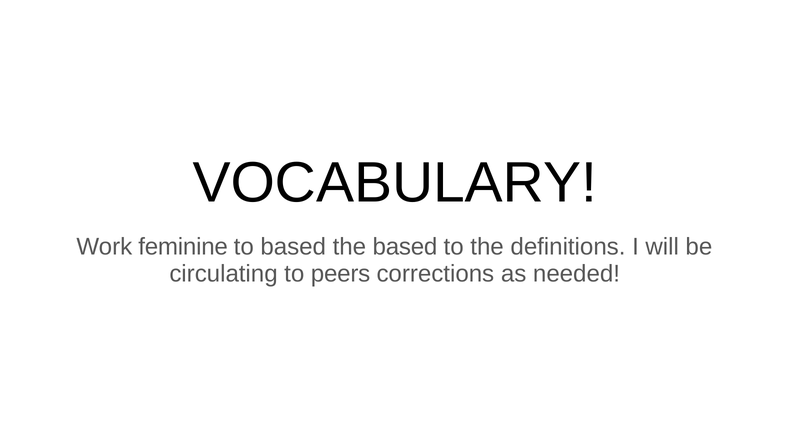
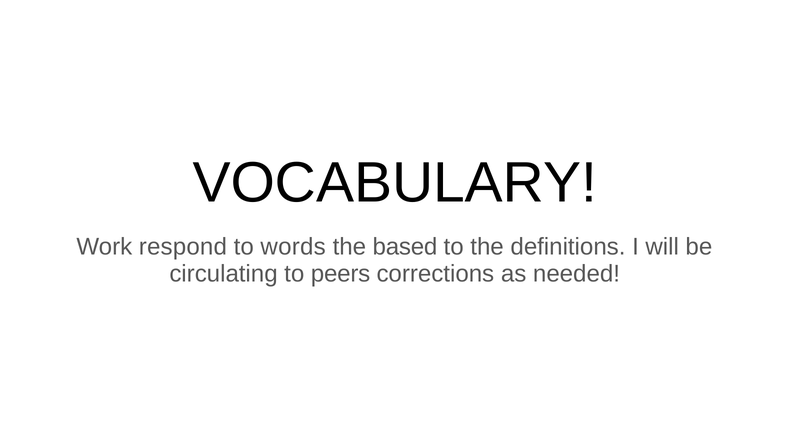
feminine: feminine -> respond (183, 247)
to based: based -> words (293, 247)
